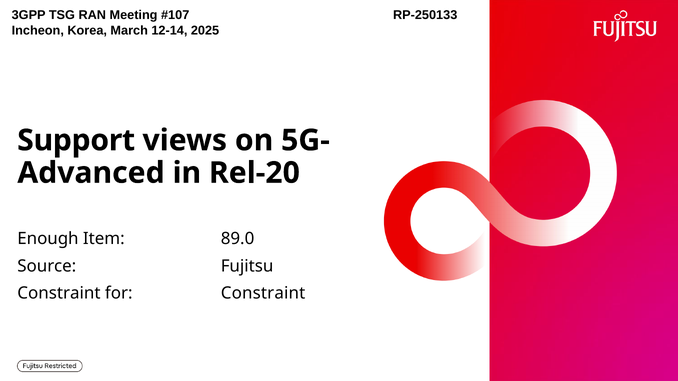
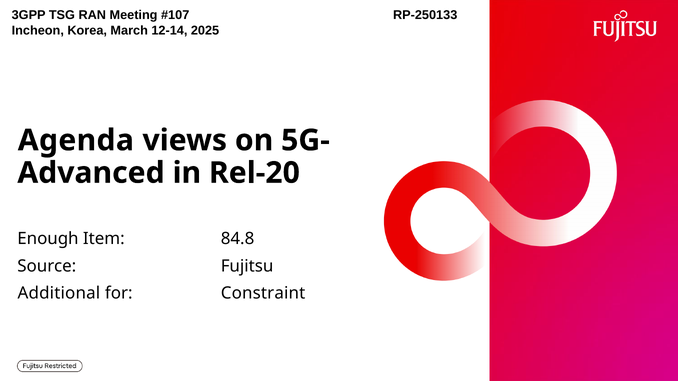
Support: Support -> Agenda (76, 140)
89.0: 89.0 -> 84.8 (238, 239)
Constraint: Constraint -> Additional (59, 294)
